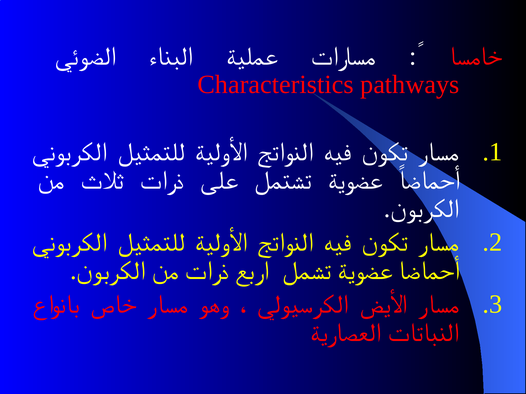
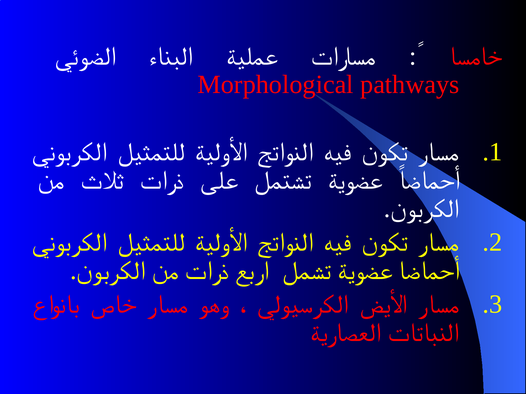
Characteristics: Characteristics -> Morphological (276, 85)
